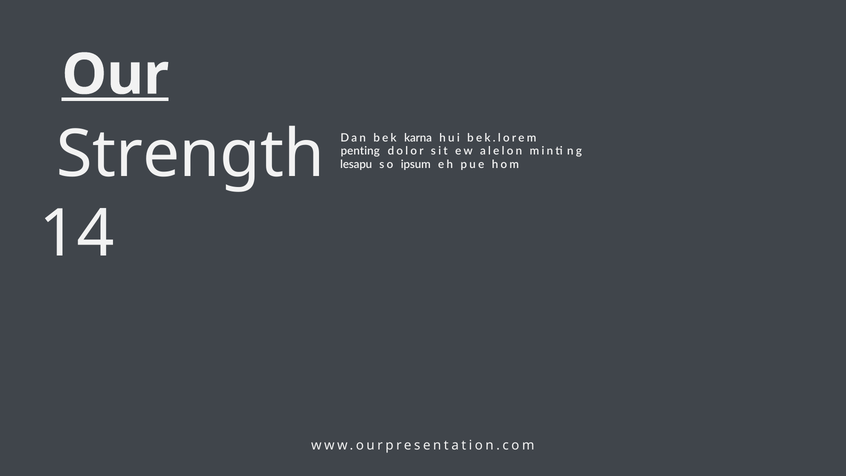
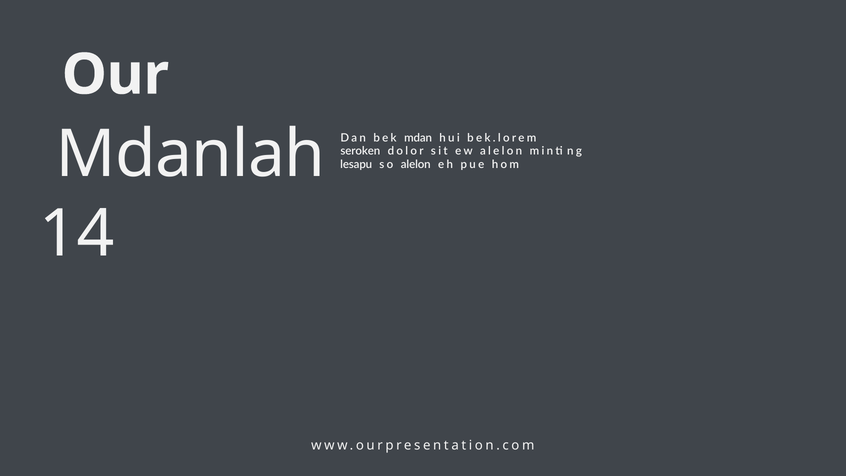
Our underline: present -> none (115, 75)
karna: karna -> mdan (418, 138)
Strength: Strength -> Mdanlah (191, 155)
penting: penting -> seroken (360, 151)
so ipsum: ipsum -> alelon (416, 164)
